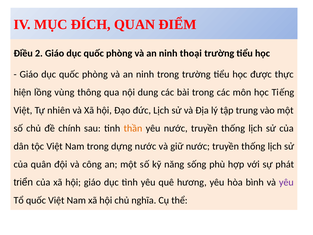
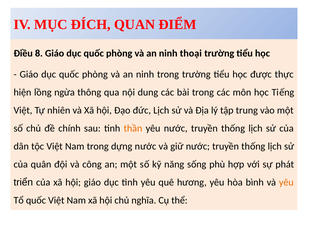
2: 2 -> 8 (39, 53)
vùng: vùng -> ngừa (65, 92)
yêu colour: purple -> orange (286, 182)
